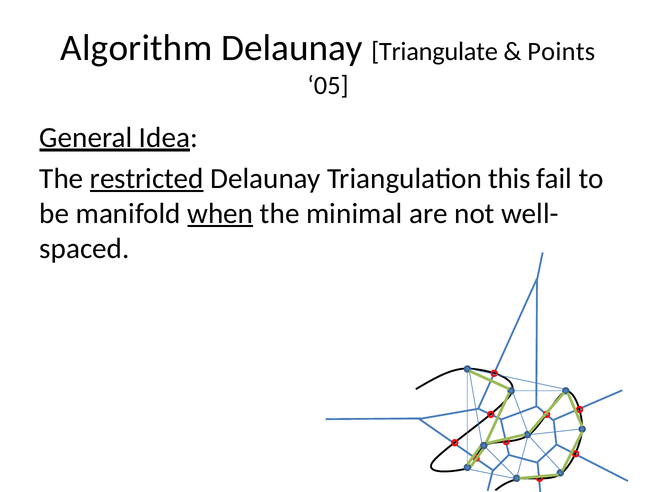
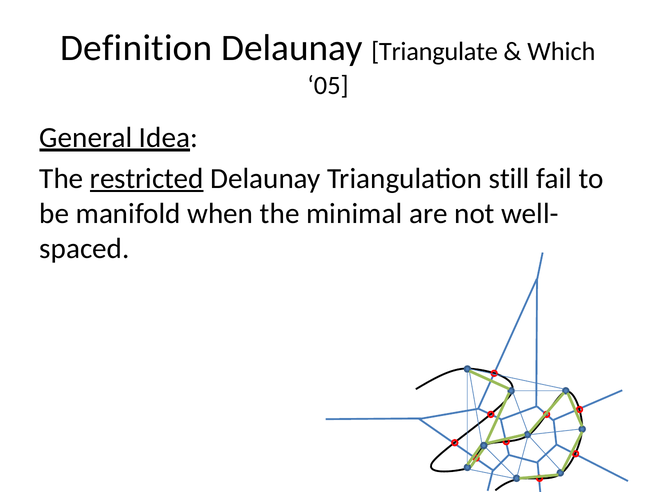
Algorithm: Algorithm -> Definition (136, 48)
Points: Points -> Which (561, 52)
this: this -> still (509, 178)
when underline: present -> none (220, 213)
